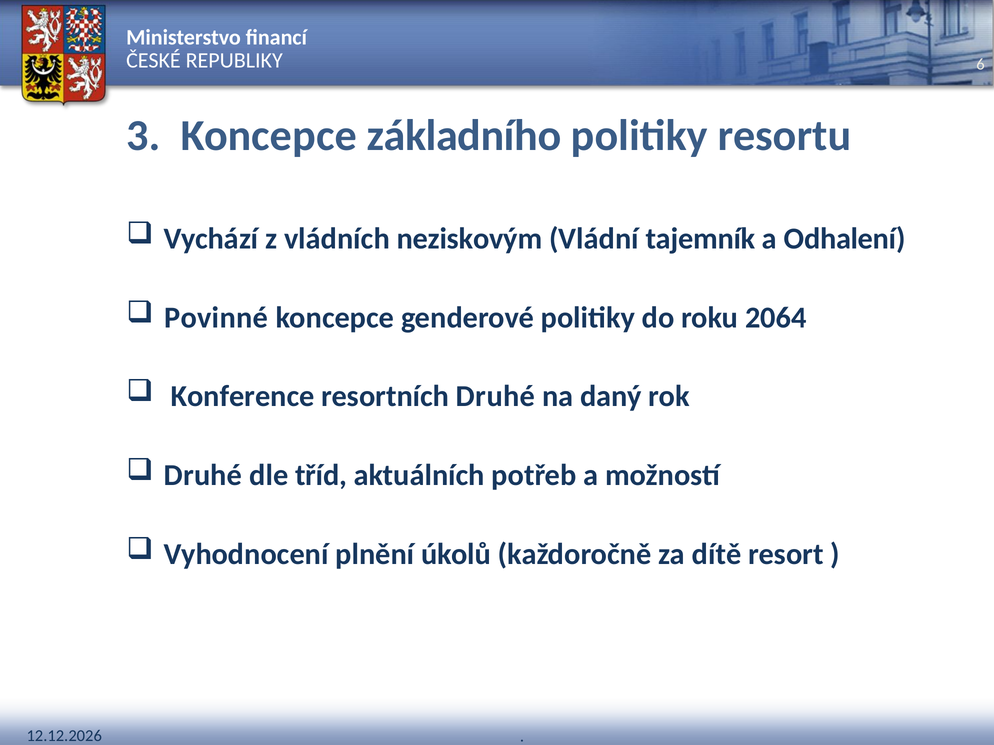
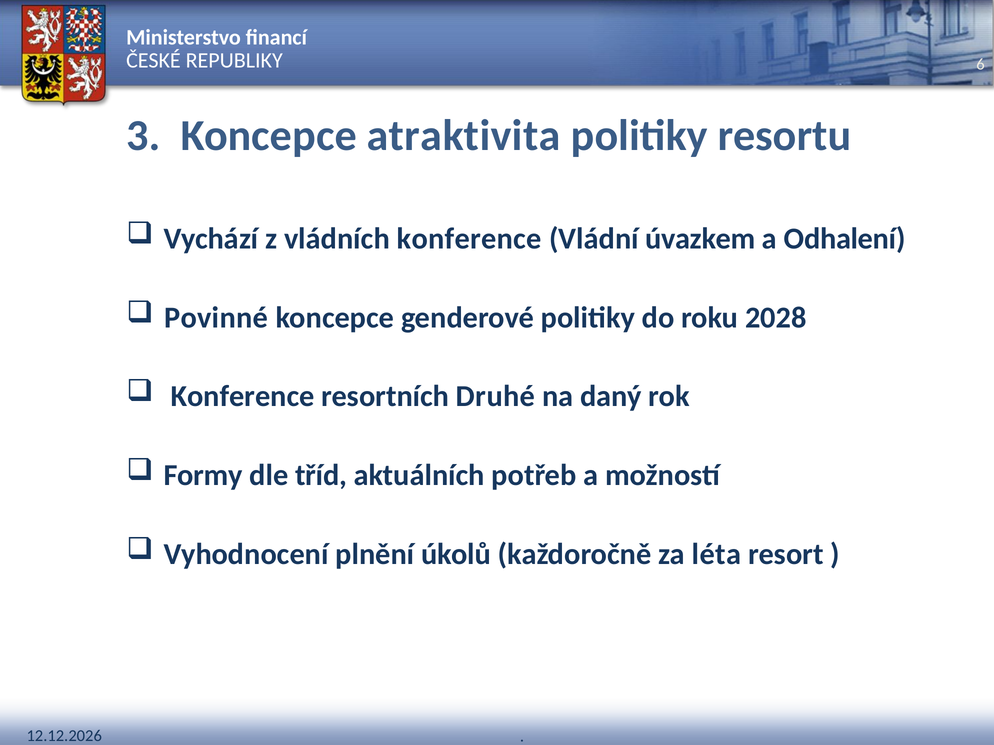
základního: základního -> atraktivita (464, 136)
vládních neziskovým: neziskovým -> konference (469, 239)
tajemník: tajemník -> úvazkem (700, 239)
2064: 2064 -> 2028 (776, 318)
Druhé: Druhé -> Formy (203, 476)
dítě: dítě -> léta (716, 555)
